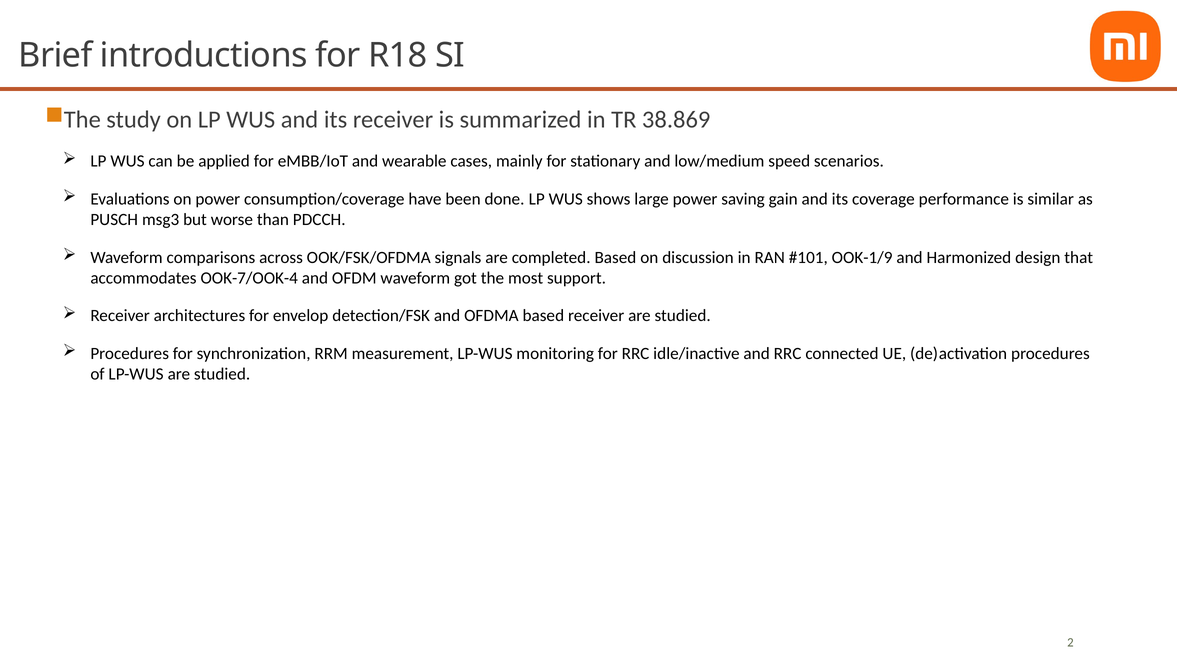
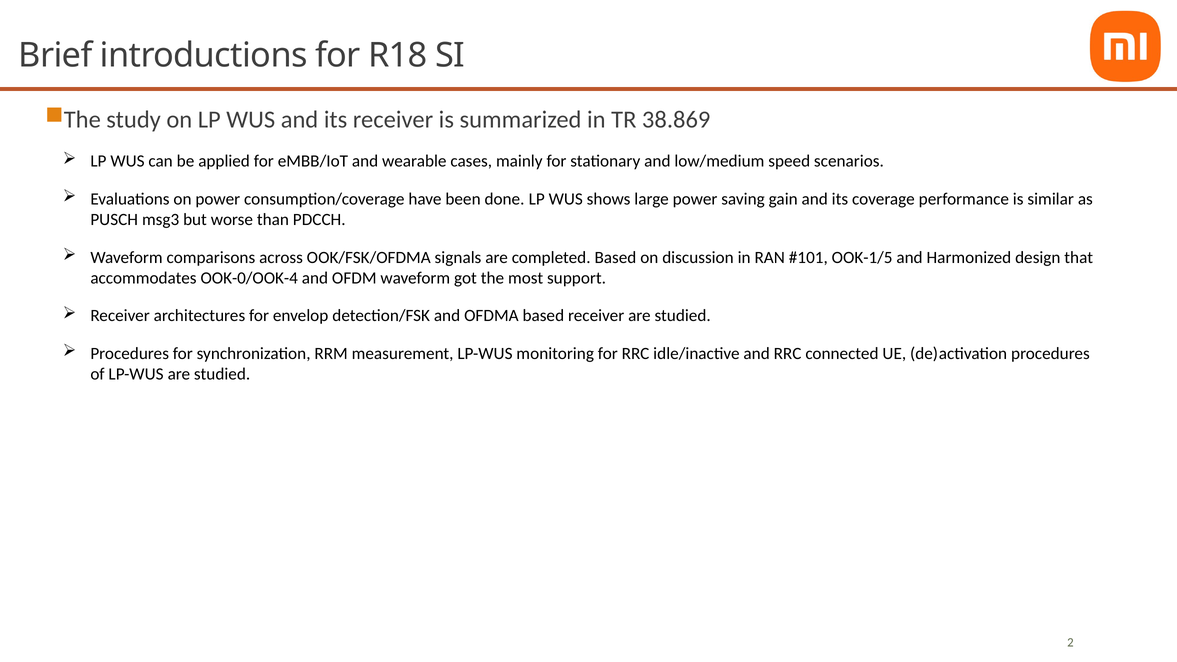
OOK-1/9: OOK-1/9 -> OOK-1/5 (862, 257)
OOK-7/OOK-4: OOK-7/OOK-4 -> OOK-0/OOK-4 (249, 278)
